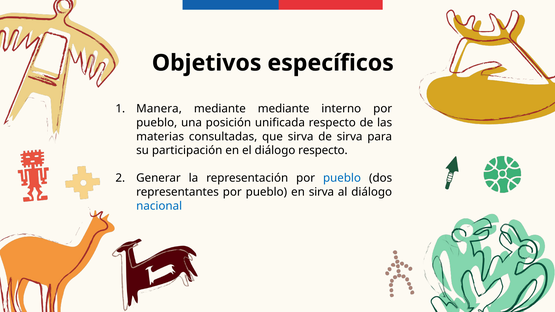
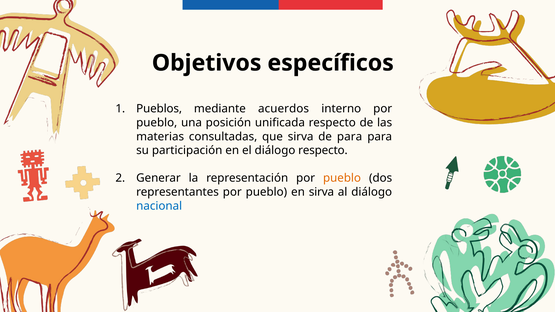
Manera: Manera -> Pueblos (159, 109)
mediante mediante: mediante -> acuerdos (284, 109)
de sirva: sirva -> para (350, 137)
pueblo colour: blue -> orange (342, 178)
